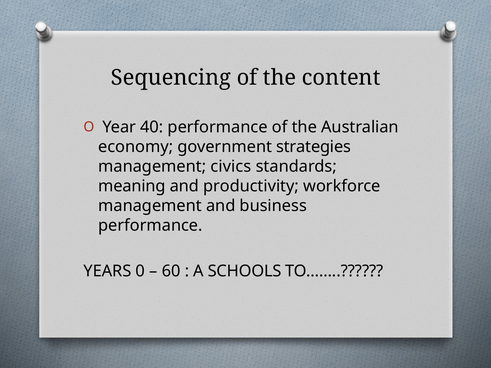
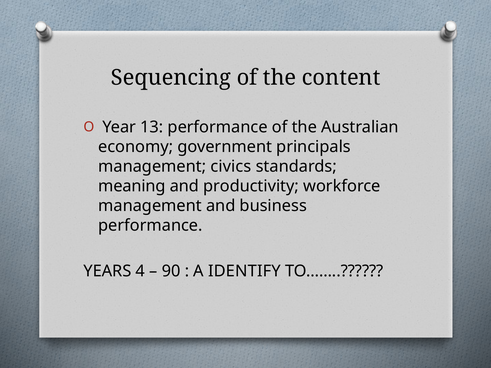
40: 40 -> 13 (152, 127)
strategies: strategies -> principals (314, 147)
0: 0 -> 4 (140, 271)
60: 60 -> 90 (171, 271)
SCHOOLS: SCHOOLS -> IDENTIFY (244, 271)
